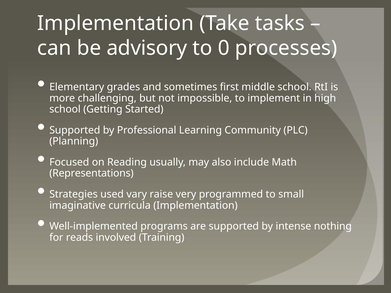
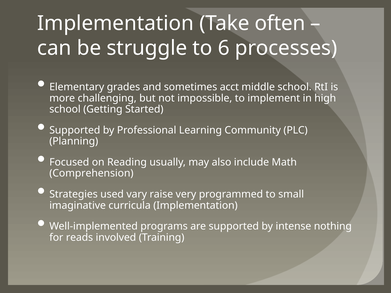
tasks: tasks -> often (280, 23)
advisory: advisory -> struggle (147, 48)
0: 0 -> 6 (224, 48)
first: first -> acct (229, 87)
Representations: Representations -> Comprehension (91, 173)
